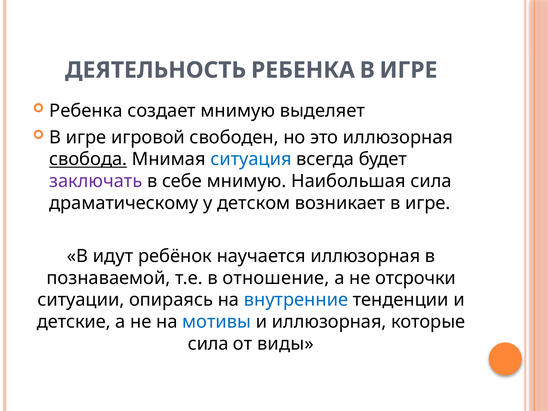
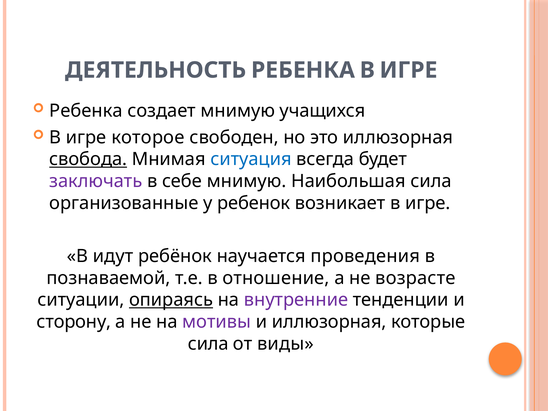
выделяет: выделяет -> учащихся (322, 111)
игровой: игровой -> которое (148, 137)
драматическому: драматическому -> организованные (124, 203)
детском: детском -> ребенок (254, 203)
научается иллюзорная: иллюзорная -> проведения (365, 256)
отсрочки: отсрочки -> возрасте (415, 278)
опираясь underline: none -> present (171, 300)
внутренние colour: blue -> purple (296, 300)
детские: детские -> сторону (74, 322)
мотивы colour: blue -> purple (217, 322)
